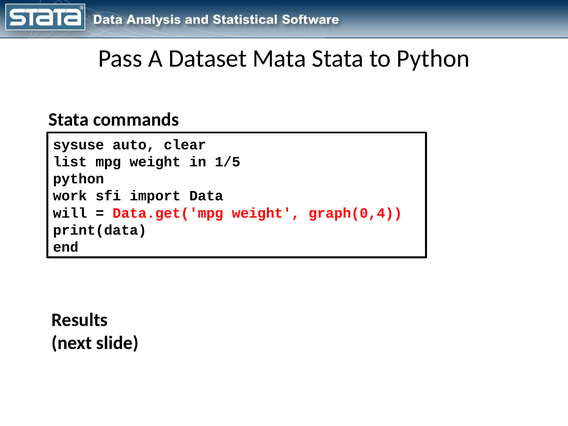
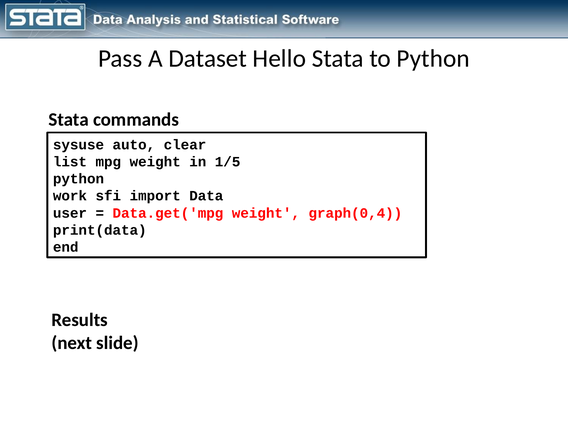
Mata: Mata -> Hello (279, 59)
will: will -> user (70, 213)
